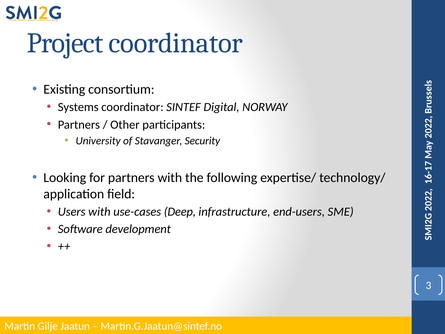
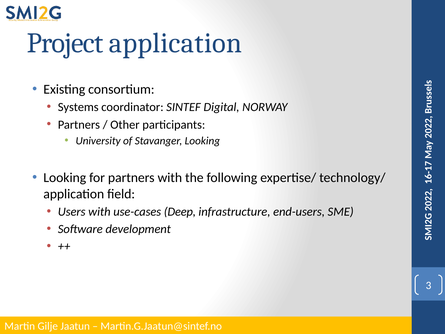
Project coordinator: coordinator -> application (175, 43)
Stavanger Security: Security -> Looking (202, 141)
